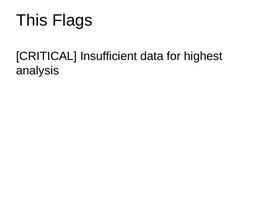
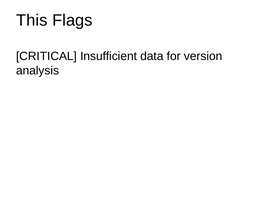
highest: highest -> version (203, 56)
